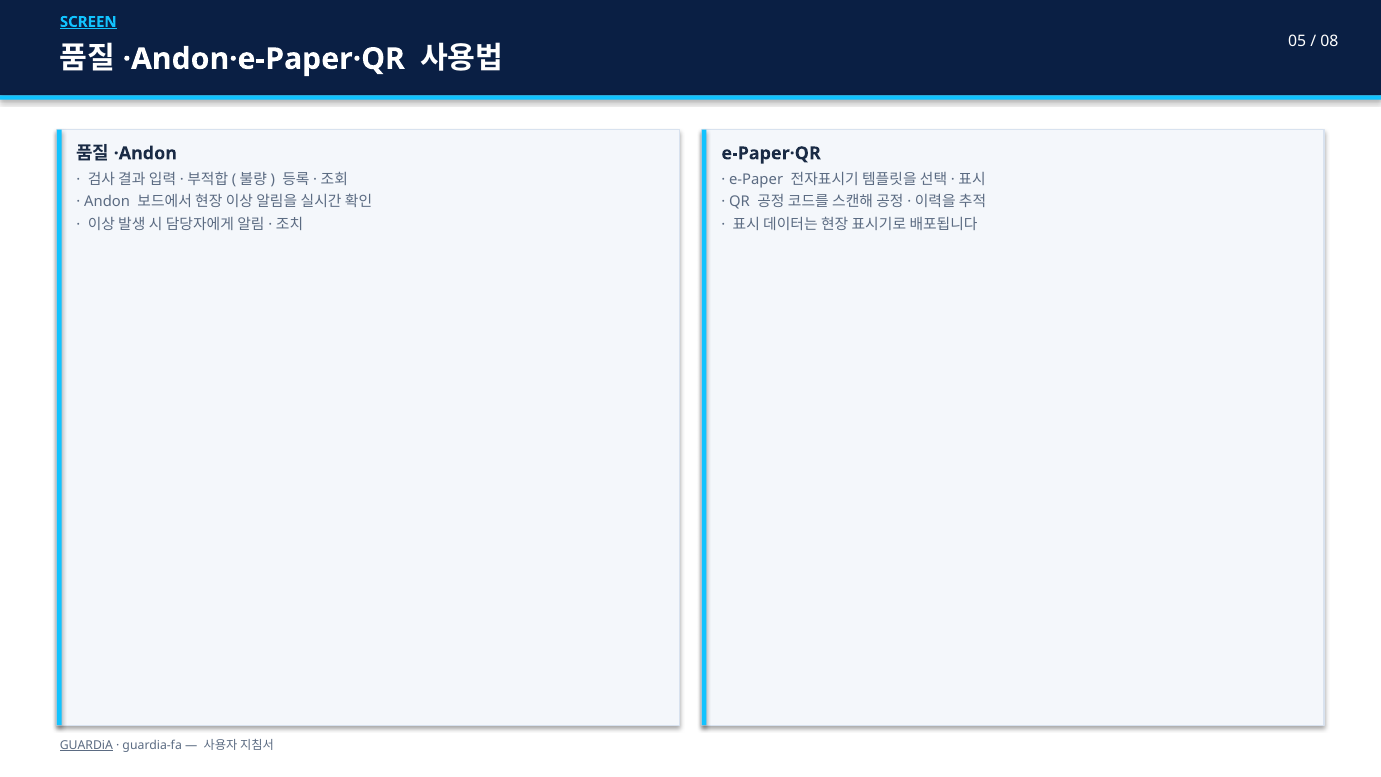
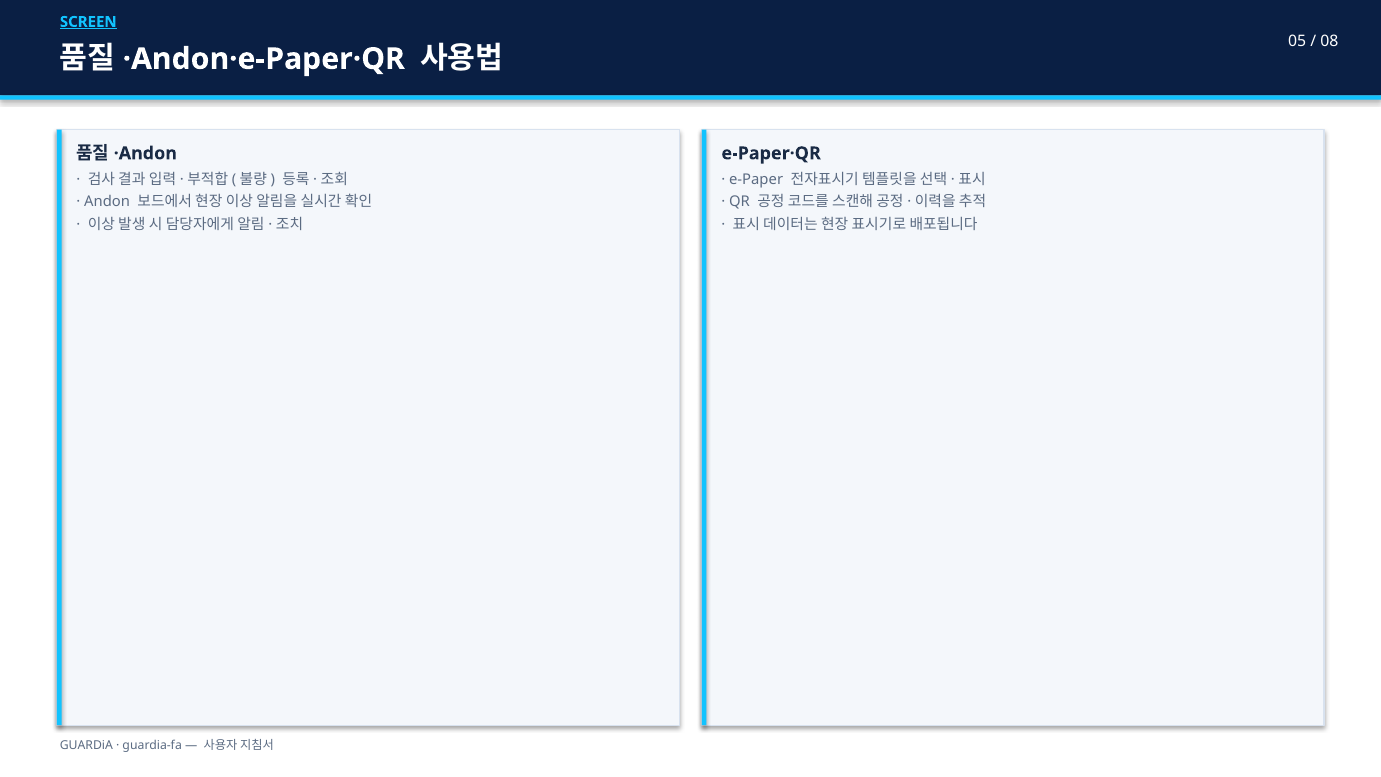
GUARDiA underline: present -> none (86, 745)
